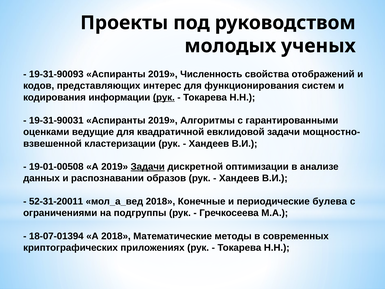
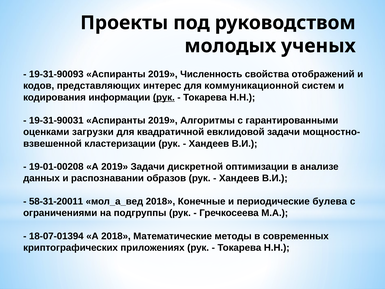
функционирования: функционирования -> коммуникационной (252, 86)
ведущие: ведущие -> загрузки (93, 132)
19-01-00508: 19-01-00508 -> 19-01-00208 (56, 167)
Задачи underline: present -> none (148, 167)
52-31-20011: 52-31-20011 -> 58-31-20011 (56, 201)
